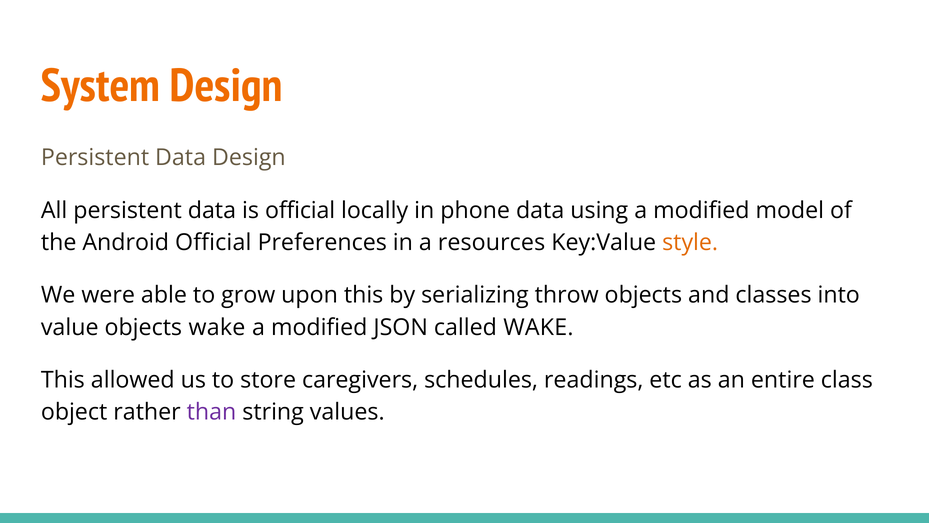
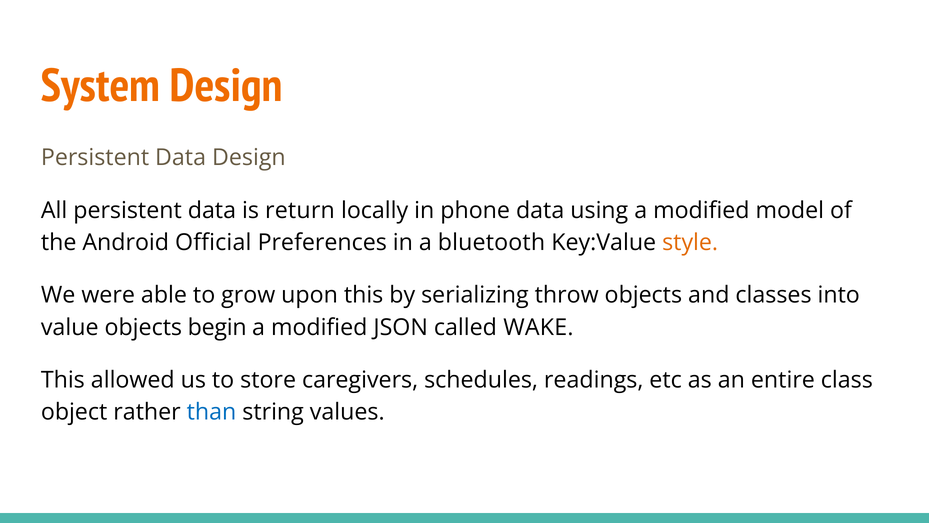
is official: official -> return (300, 210)
resources: resources -> bluetooth (491, 242)
objects wake: wake -> begin (217, 327)
than colour: purple -> blue (211, 412)
